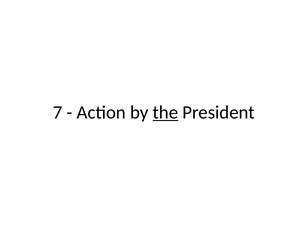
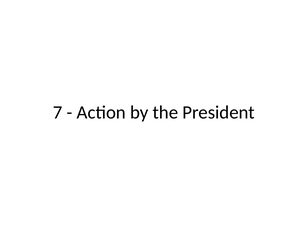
the underline: present -> none (165, 112)
